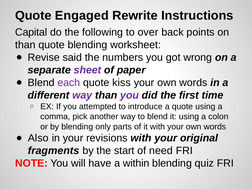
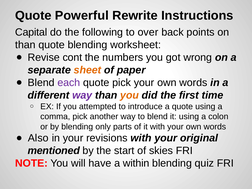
Engaged: Engaged -> Powerful (82, 15)
said: said -> cont (72, 57)
sheet colour: purple -> orange (87, 70)
quote kiss: kiss -> pick (122, 83)
you colour: purple -> orange (130, 95)
fragments: fragments -> mentioned (54, 151)
need: need -> skies (161, 151)
